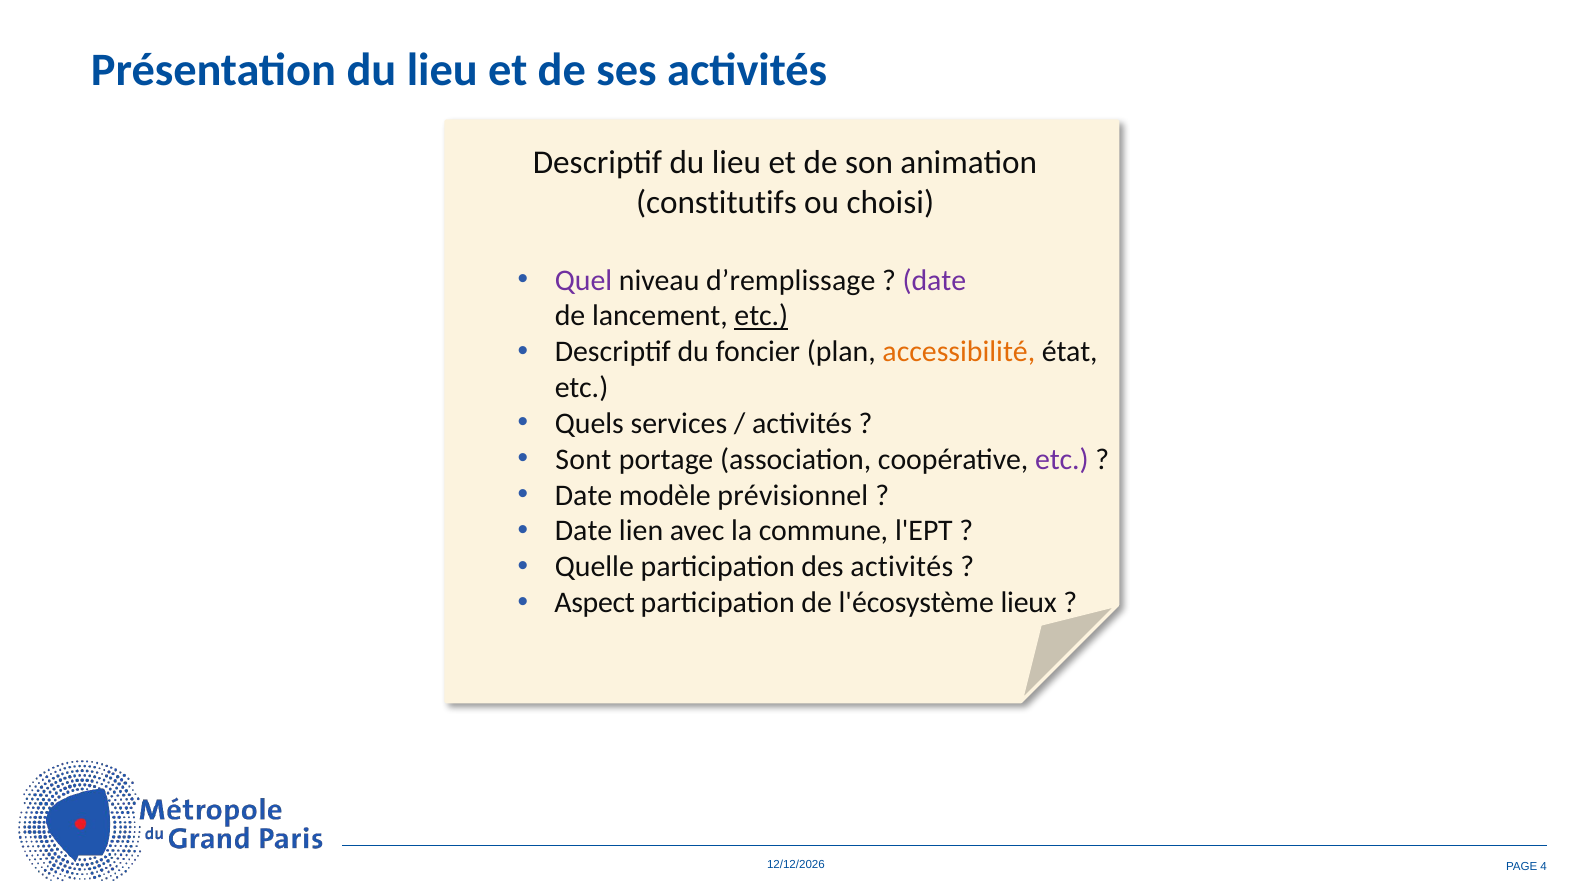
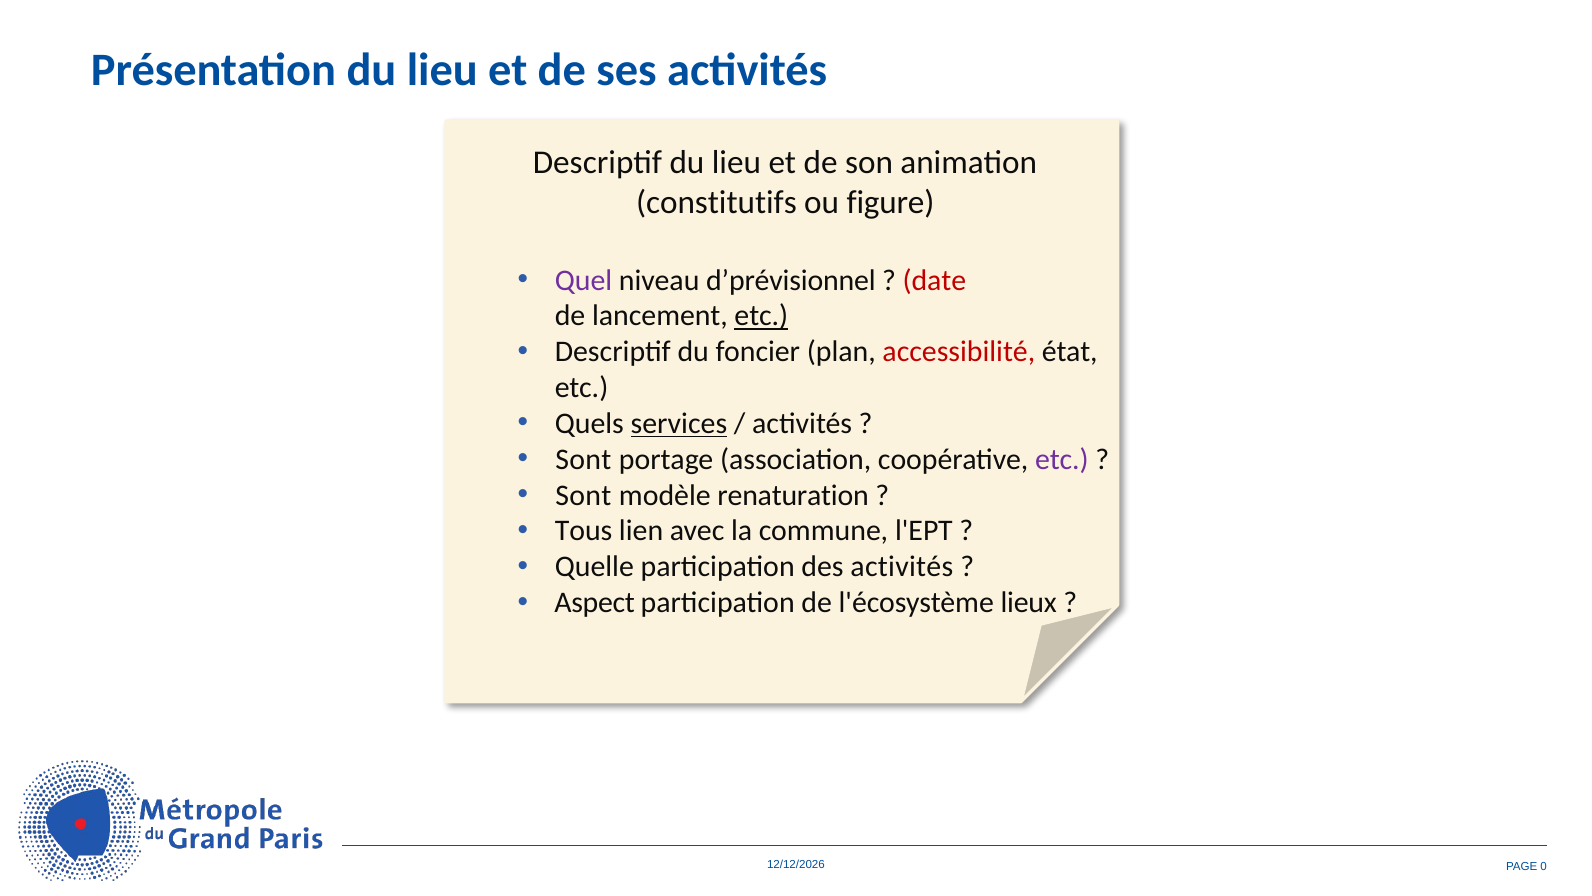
choisi: choisi -> figure (890, 203)
d’remplissage: d’remplissage -> d’prévisionnel (791, 280)
date colour: purple -> red (934, 280)
accessibilité colour: orange -> red (959, 352)
services underline: none -> present (679, 423)
Date: Date -> Sont (583, 495)
prévisionnel: prévisionnel -> renaturation (793, 495)
Date: Date -> Tous (584, 531)
4: 4 -> 0 (1544, 866)
